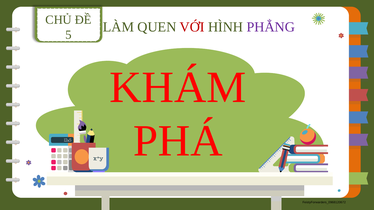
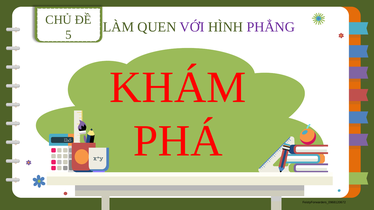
VỚI colour: red -> purple (192, 27)
